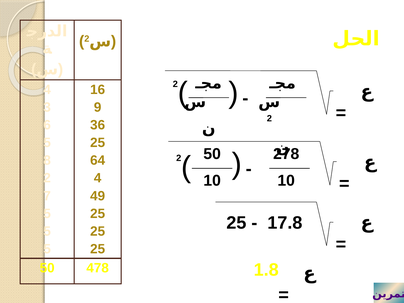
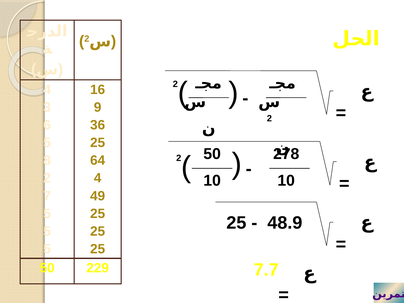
17.8: 17.8 -> 48.9 (285, 223)
1.8: 1.8 -> 7.7 (266, 270)
478: 478 -> 229 (98, 268)
